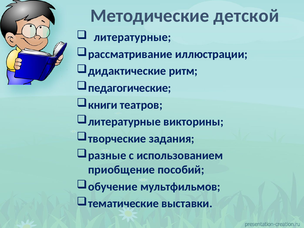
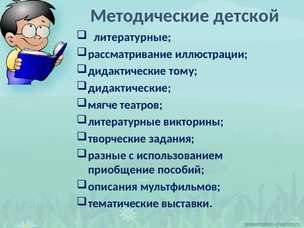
ритм: ритм -> тому (183, 71)
педагогические: педагогические -> дидактические (130, 88)
книги: книги -> мягче (103, 105)
обучение: обучение -> описания (113, 187)
